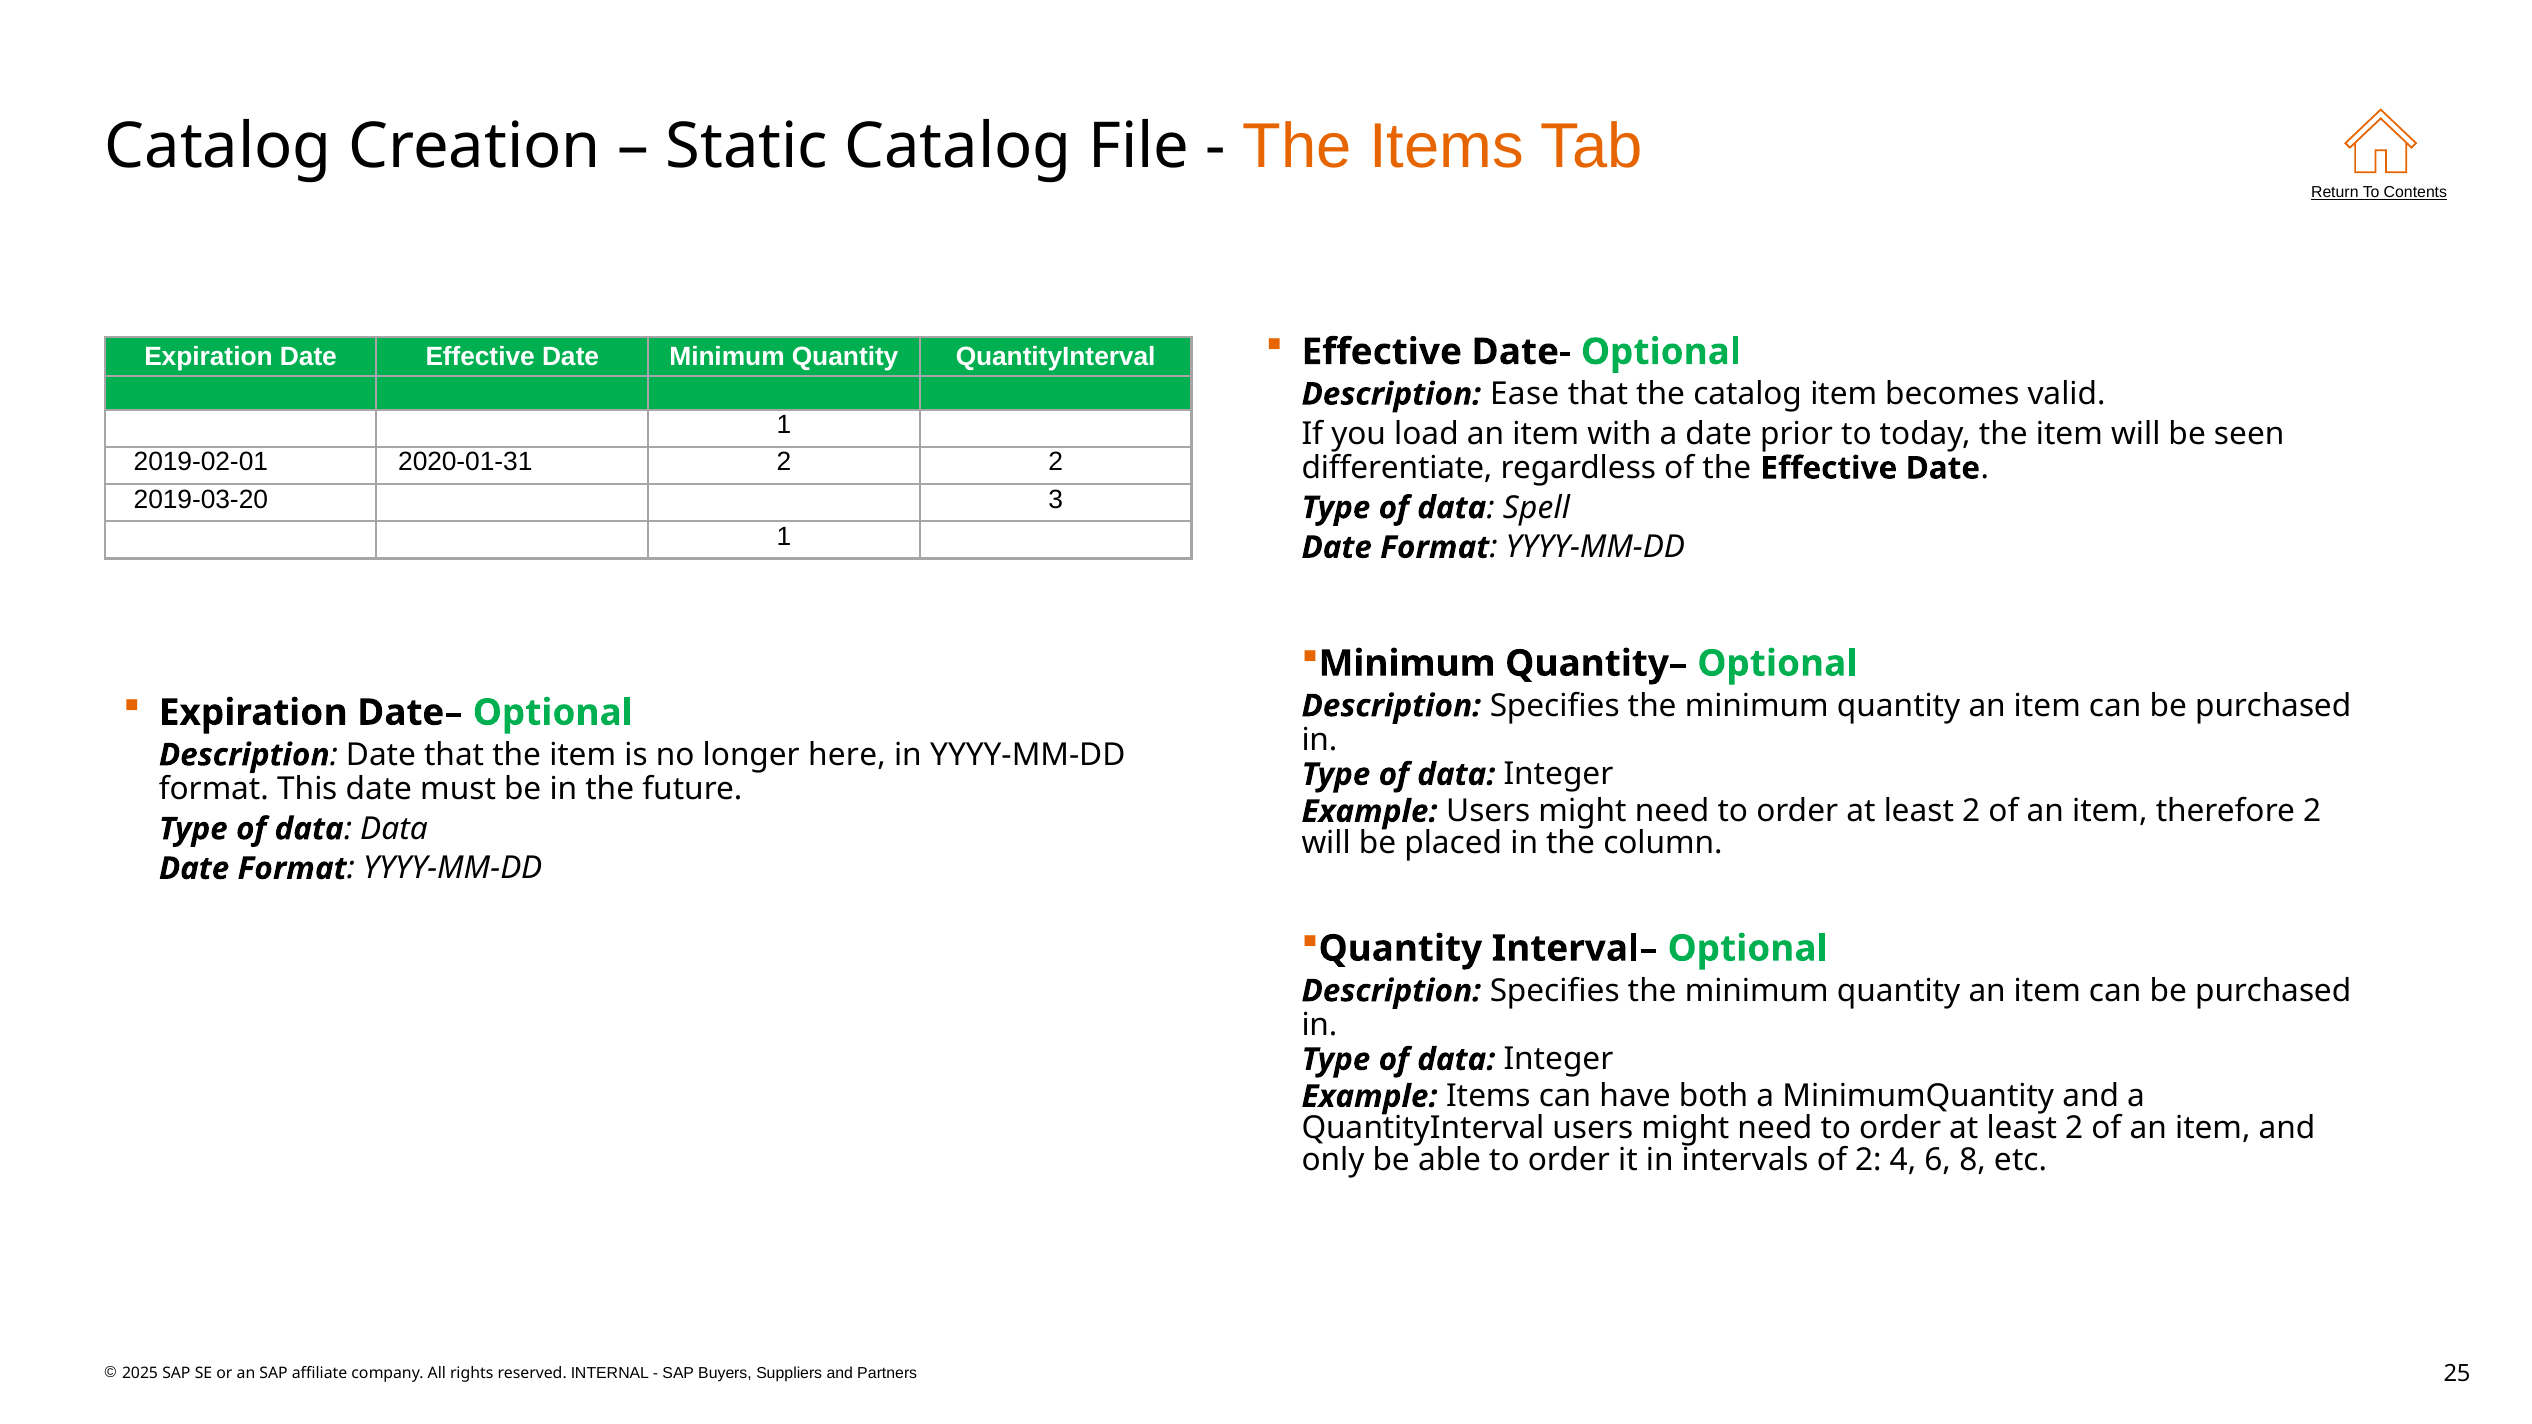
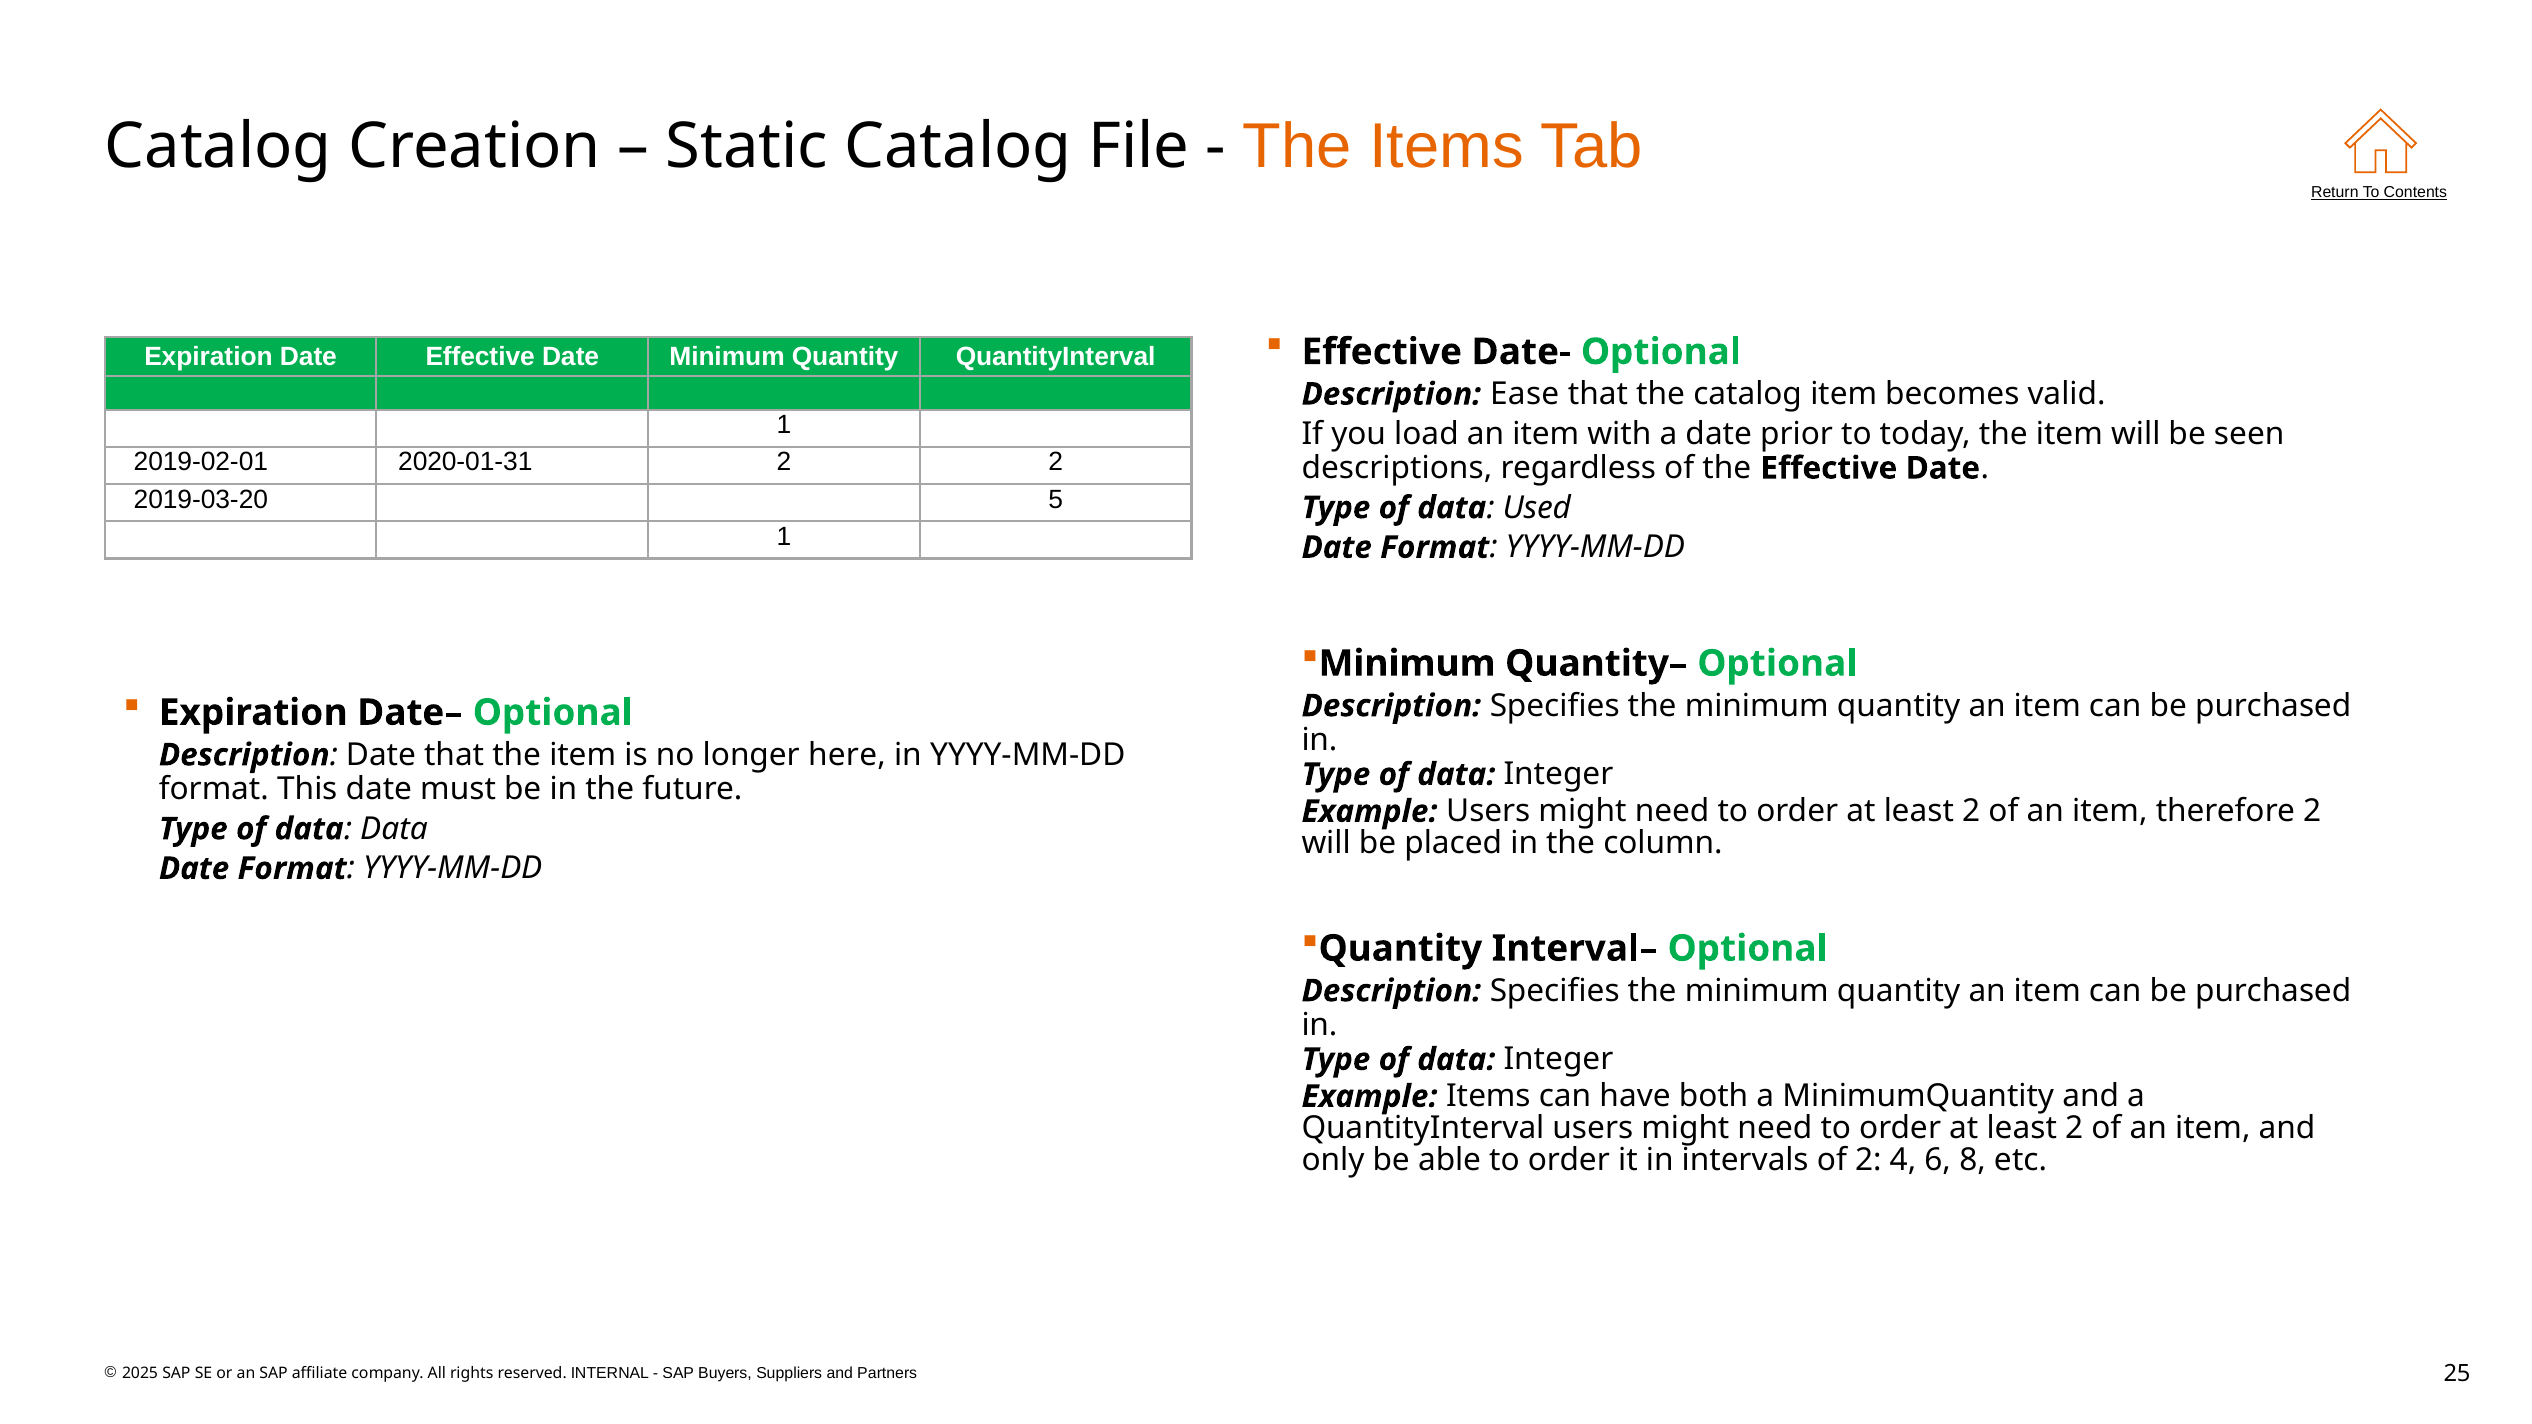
differentiate: differentiate -> descriptions (1397, 468)
3: 3 -> 5 (1056, 499)
Spell: Spell -> Used (1537, 508)
